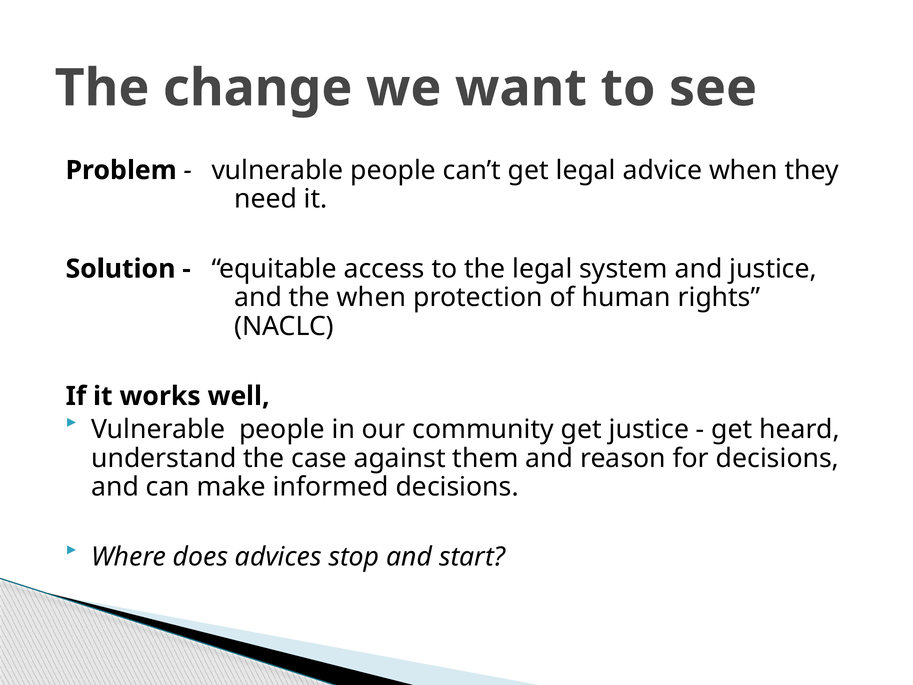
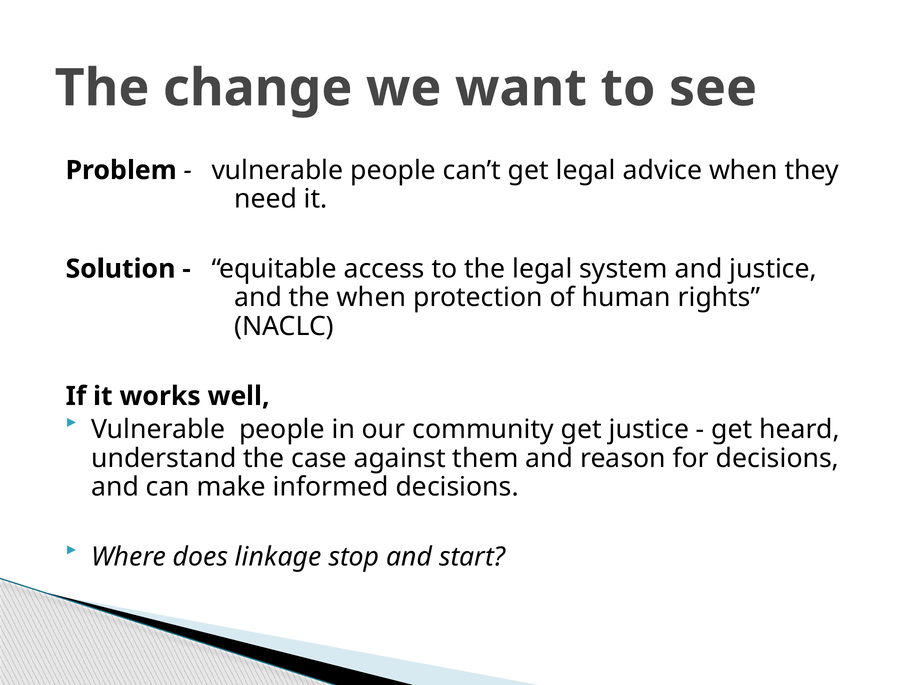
advices: advices -> linkage (278, 557)
